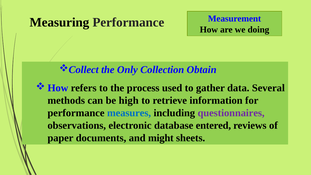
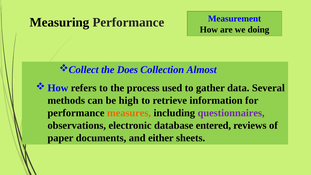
Only: Only -> Does (127, 70)
Obtain: Obtain -> Almost (202, 70)
measures colour: blue -> orange (129, 113)
might: might -> either (161, 138)
